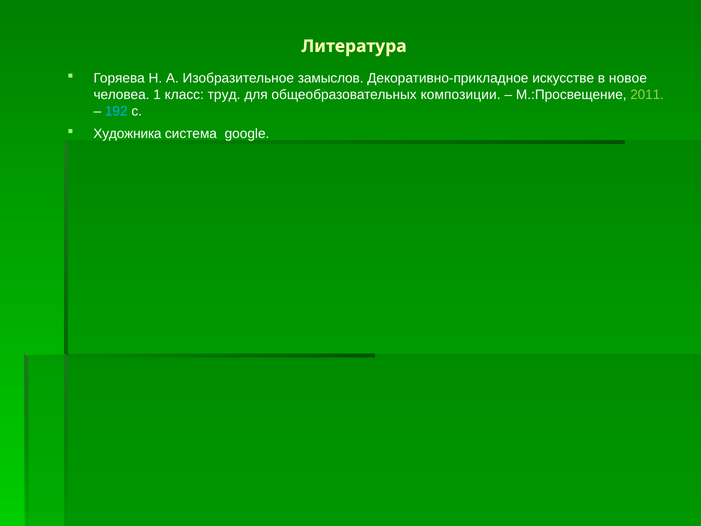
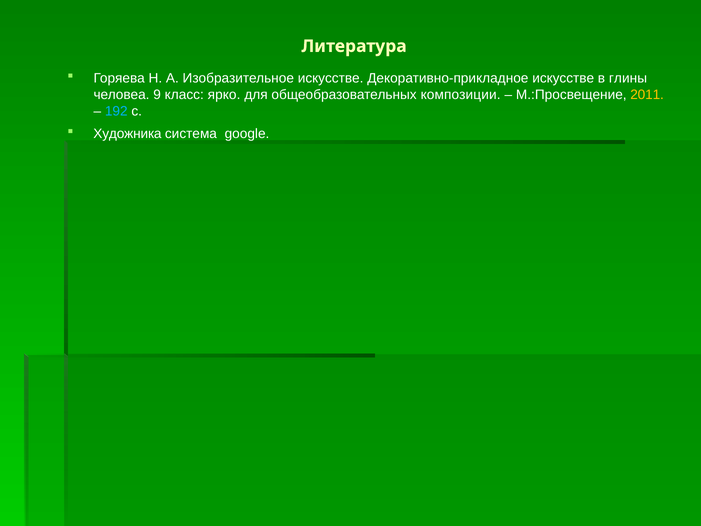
Изобразительное замыслов: замыслов -> искусстве (331, 78)
новое: новое -> глины (628, 78)
1: 1 -> 9 (157, 95)
труд: труд -> ярко (224, 95)
2011 colour: light green -> yellow (647, 95)
